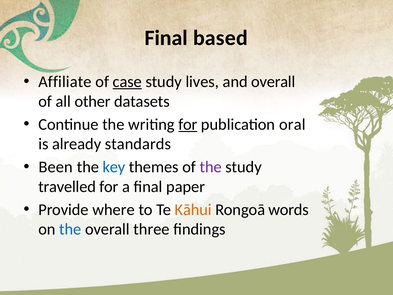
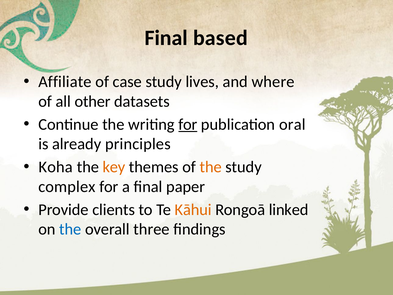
case underline: present -> none (127, 82)
and overall: overall -> where (273, 82)
standards: standards -> principles (138, 144)
Been: Been -> Koha (56, 167)
key colour: blue -> orange (114, 167)
the colour: purple -> orange (211, 167)
travelled: travelled -> complex (67, 187)
where: where -> clients (114, 209)
words: words -> linked (289, 209)
